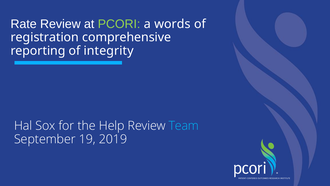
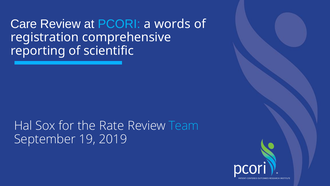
Rate: Rate -> Care (24, 24)
PCORI colour: light green -> light blue (119, 24)
integrity: integrity -> scientific (109, 51)
Help: Help -> Rate (112, 126)
